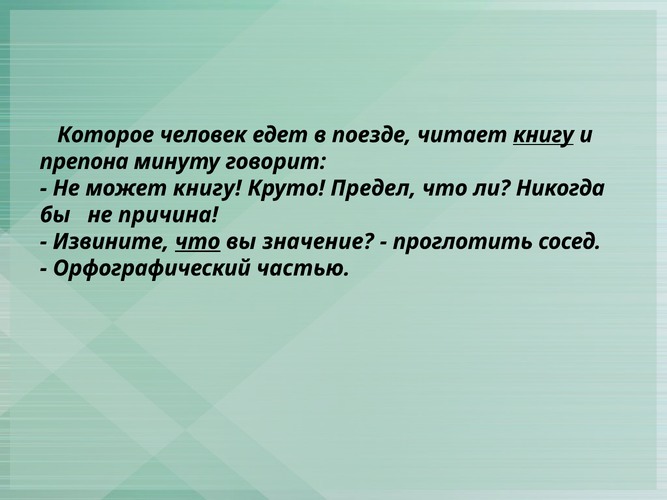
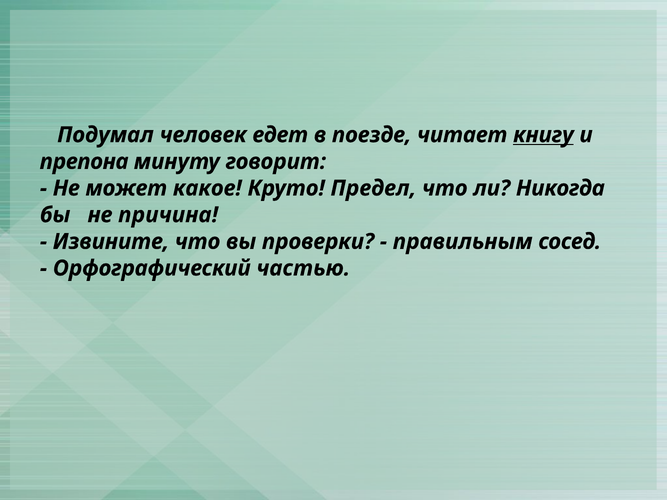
Которое: Которое -> Подумал (105, 135)
может книгу: книгу -> какое (207, 188)
что underline: present -> none (198, 242)
значение: значение -> проверки (318, 242)
проглотить: проглотить -> правильным (463, 242)
